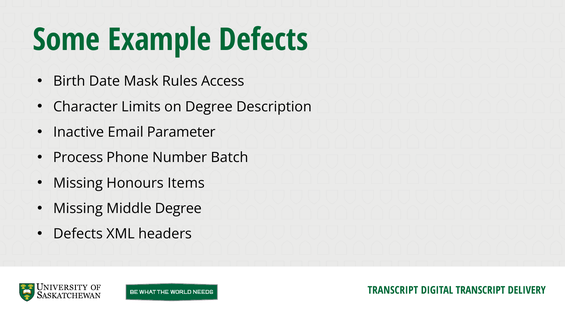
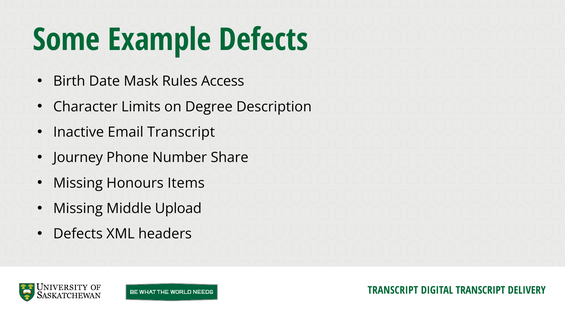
Email Parameter: Parameter -> Transcript (181, 132)
Process: Process -> Journey (78, 158)
Batch: Batch -> Share (230, 158)
Middle Degree: Degree -> Upload (178, 208)
